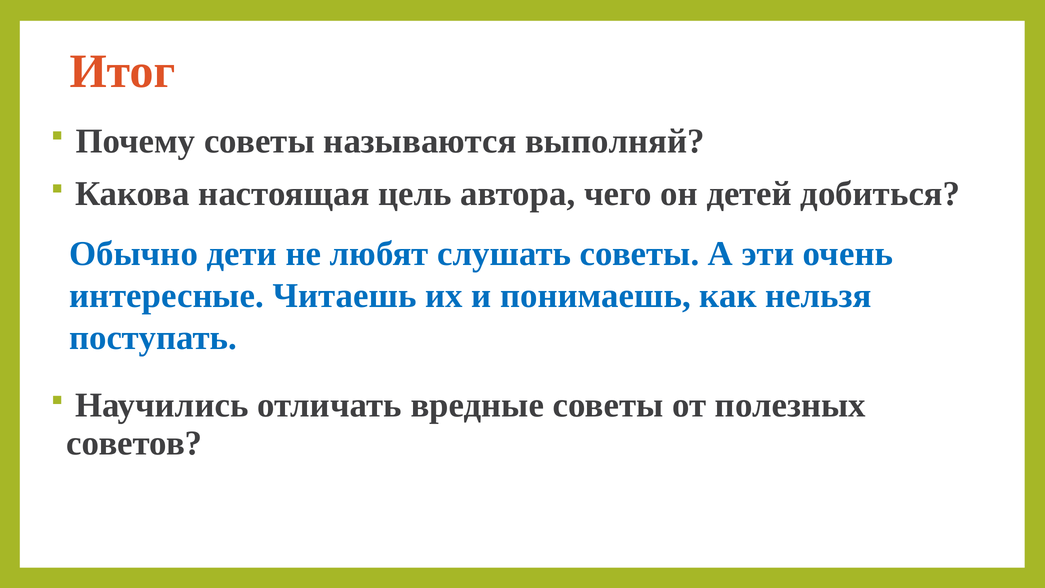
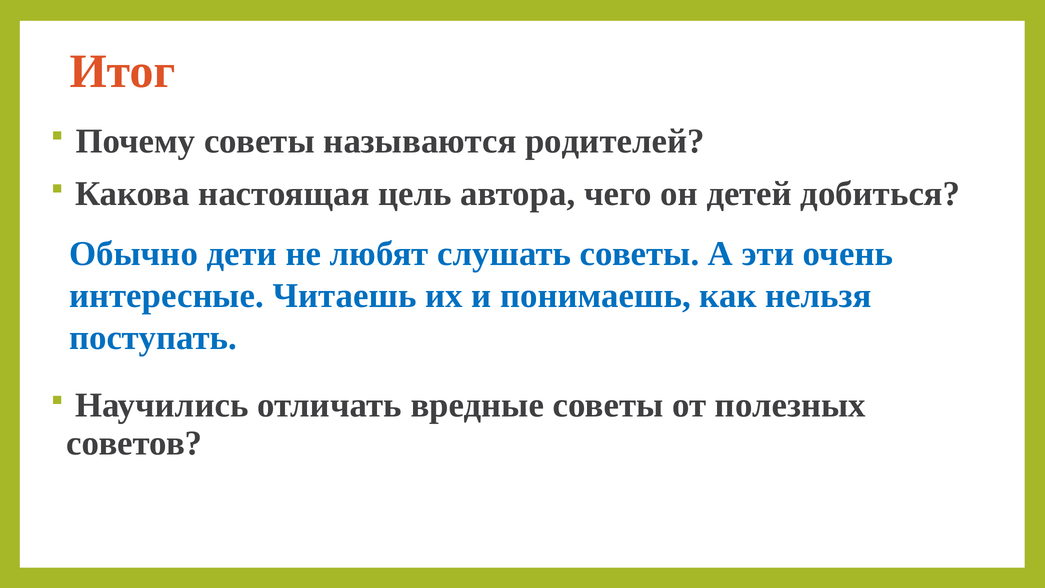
выполняй: выполняй -> родителей (615, 141)
